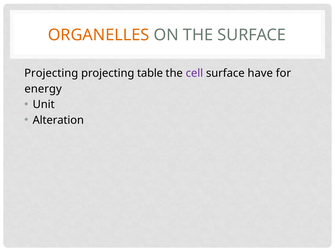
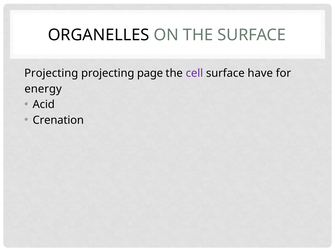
ORGANELLES colour: orange -> black (99, 35)
table: table -> page (150, 73)
Unit: Unit -> Acid (44, 105)
Alteration: Alteration -> Crenation (58, 120)
